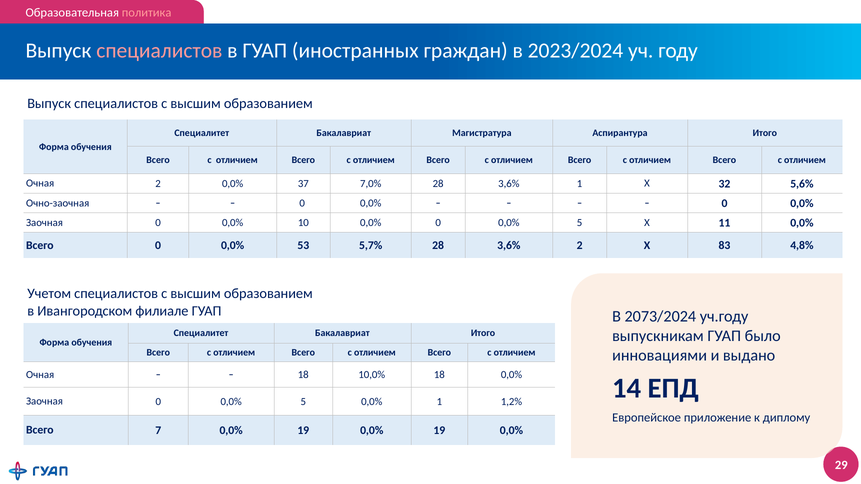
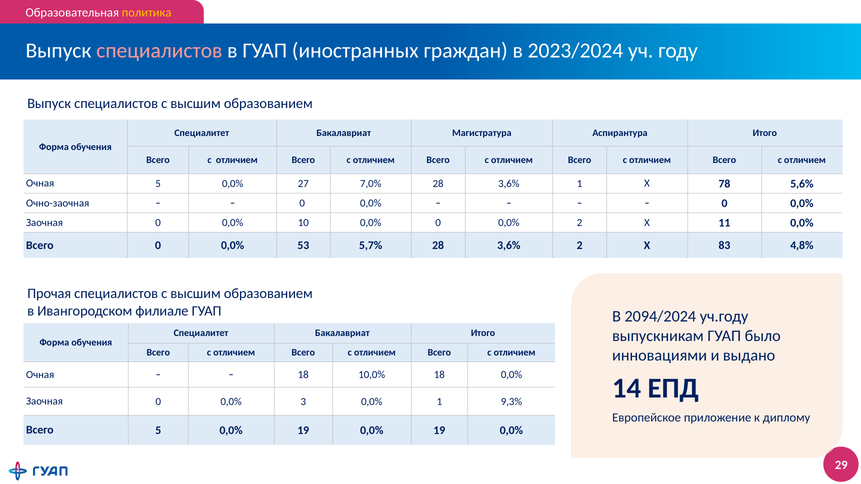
политика colour: pink -> yellow (147, 13)
Очная 2: 2 -> 5 (158, 184)
37: 37 -> 27 (303, 184)
32: 32 -> 78 (724, 184)
0,0% 0 0,0% 5: 5 -> 2 (580, 223)
Учетом: Учетом -> Прочая (49, 294)
2073/2024: 2073/2024 -> 2094/2024 (660, 317)
Заочная 0 0,0% 5: 5 -> 3 (303, 402)
1,2%: 1,2% -> 9,3% (511, 402)
Всего 7: 7 -> 5 (158, 431)
